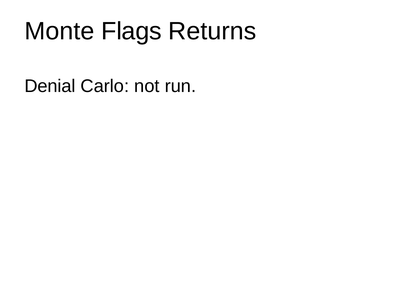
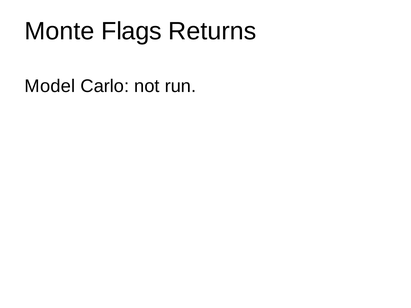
Denial: Denial -> Model (50, 86)
